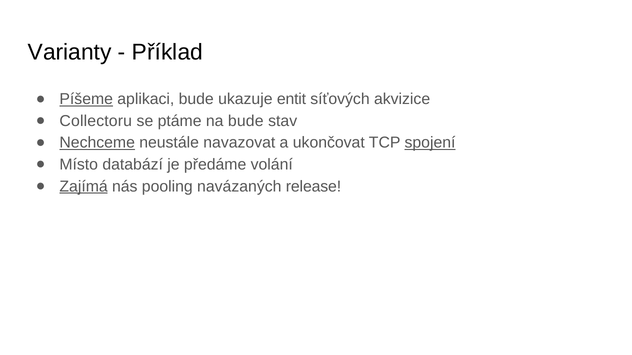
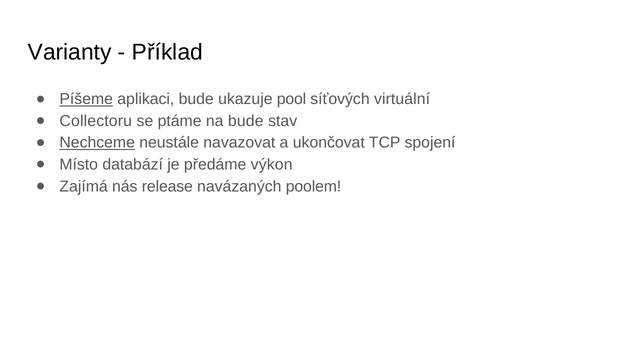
entit: entit -> pool (291, 99)
akvizice: akvizice -> virtuální (402, 99)
spojení underline: present -> none (430, 143)
volání: volání -> výkon (272, 165)
Zajímá underline: present -> none (84, 187)
pooling: pooling -> release (167, 187)
release: release -> poolem (313, 187)
